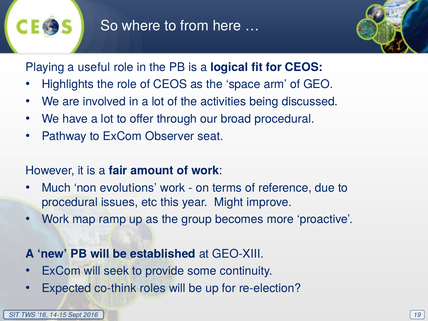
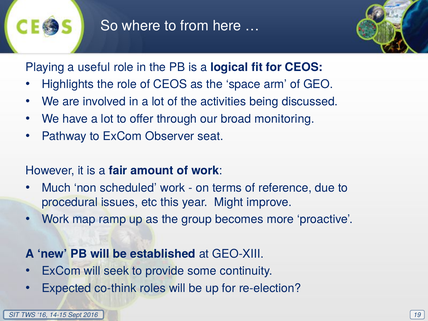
broad procedural: procedural -> monitoring (284, 119)
evolutions: evolutions -> scheduled (128, 188)
